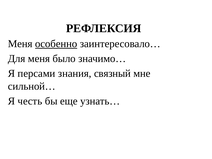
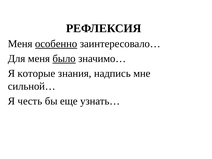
было underline: none -> present (64, 59)
персами: персами -> которые (36, 73)
связный: связный -> надпись (112, 73)
